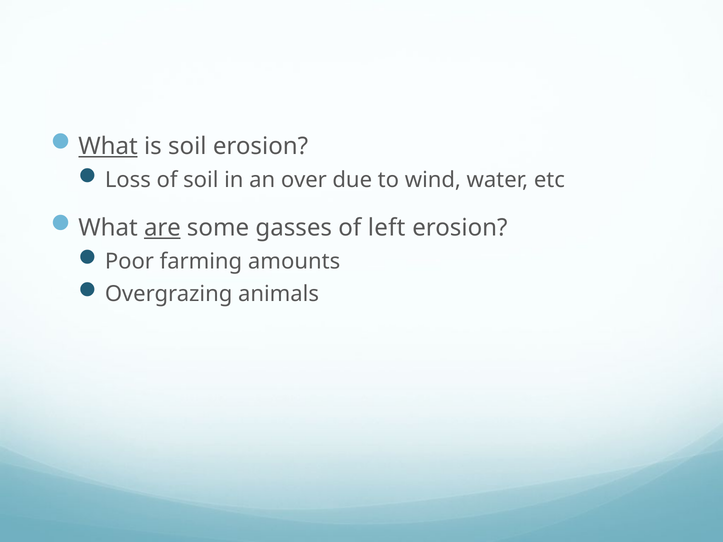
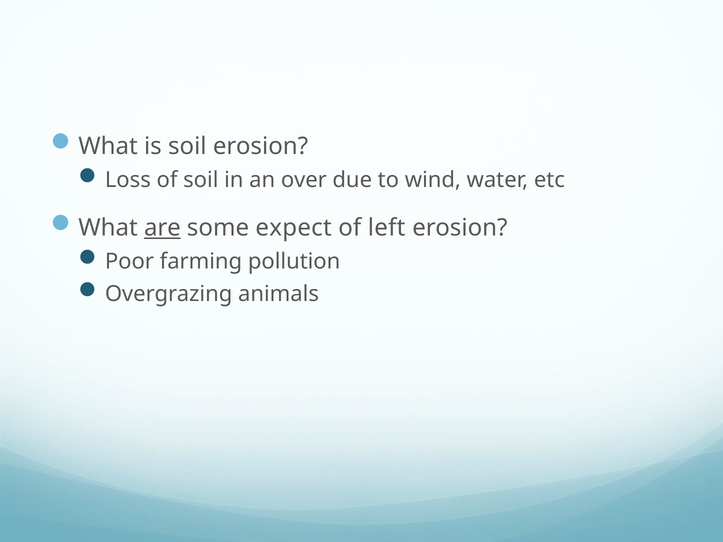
What underline: present -> none (108, 146)
gasses: gasses -> expect (294, 228)
amounts: amounts -> pollution (294, 261)
